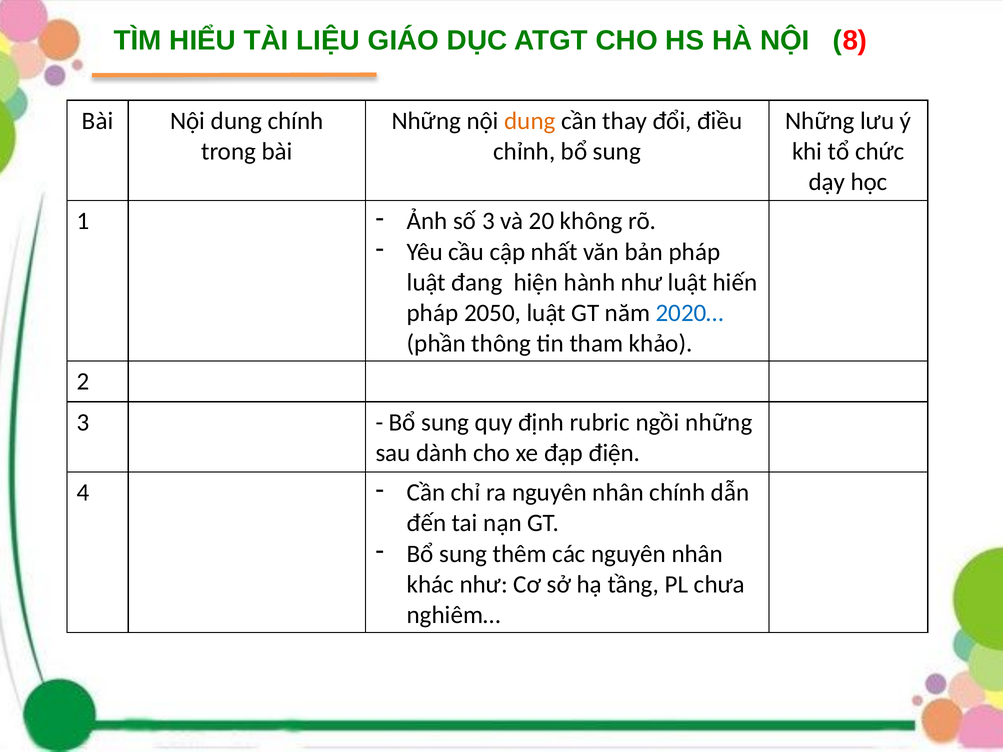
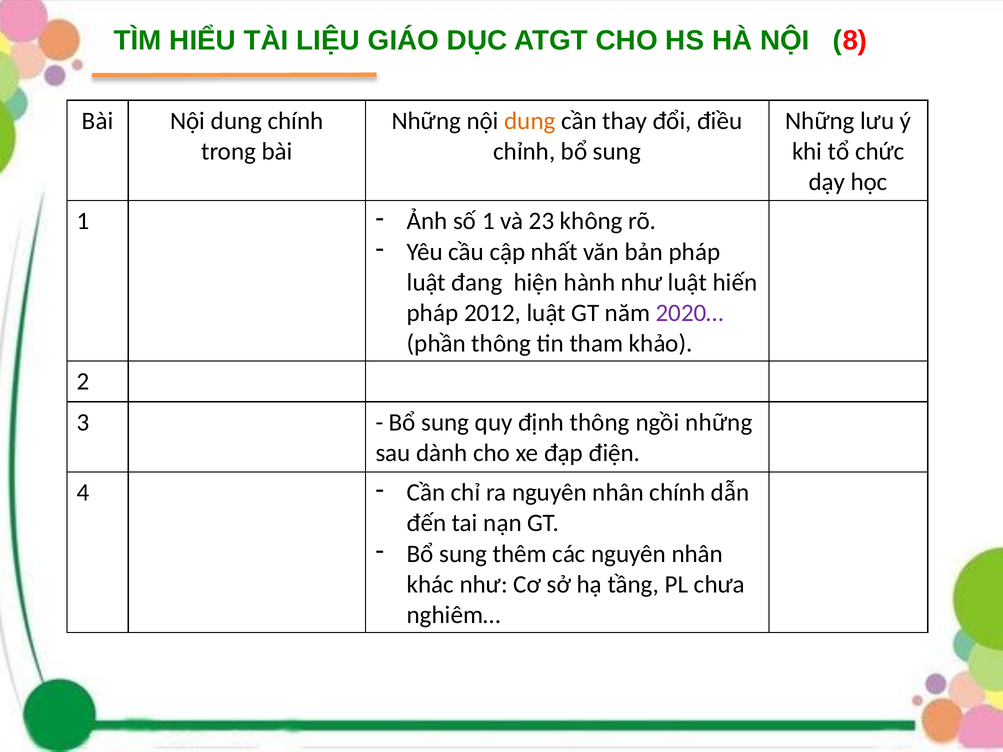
số 3: 3 -> 1 (488, 221)
20: 20 -> 23 (542, 221)
2050: 2050 -> 2012 (493, 313)
2020… colour: blue -> purple (690, 313)
định rubric: rubric -> thông (600, 422)
